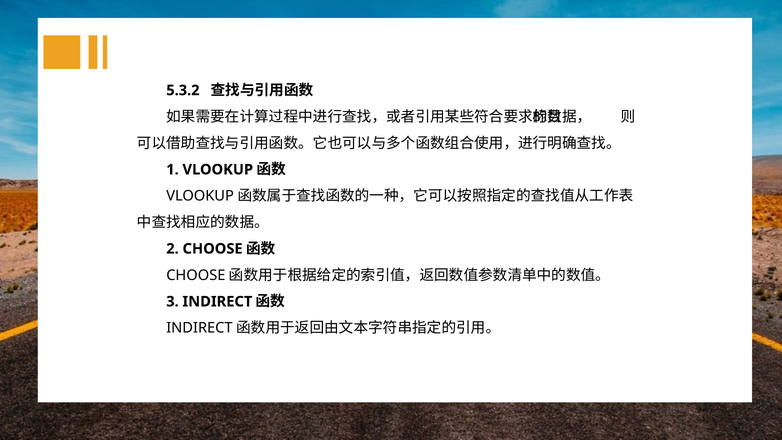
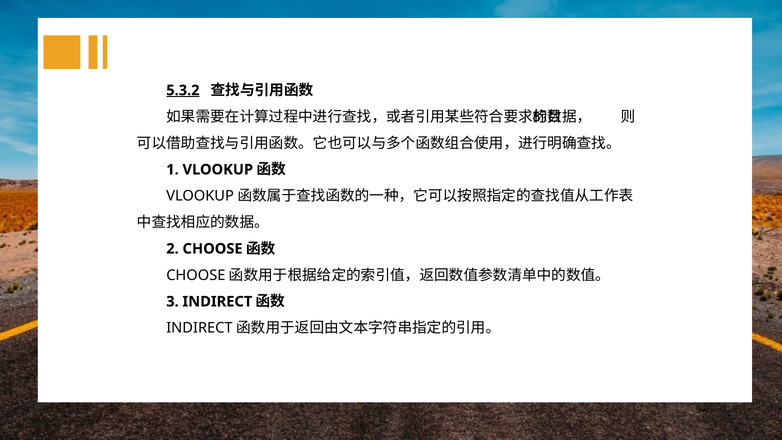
5.3.2 underline: none -> present (183, 90)
